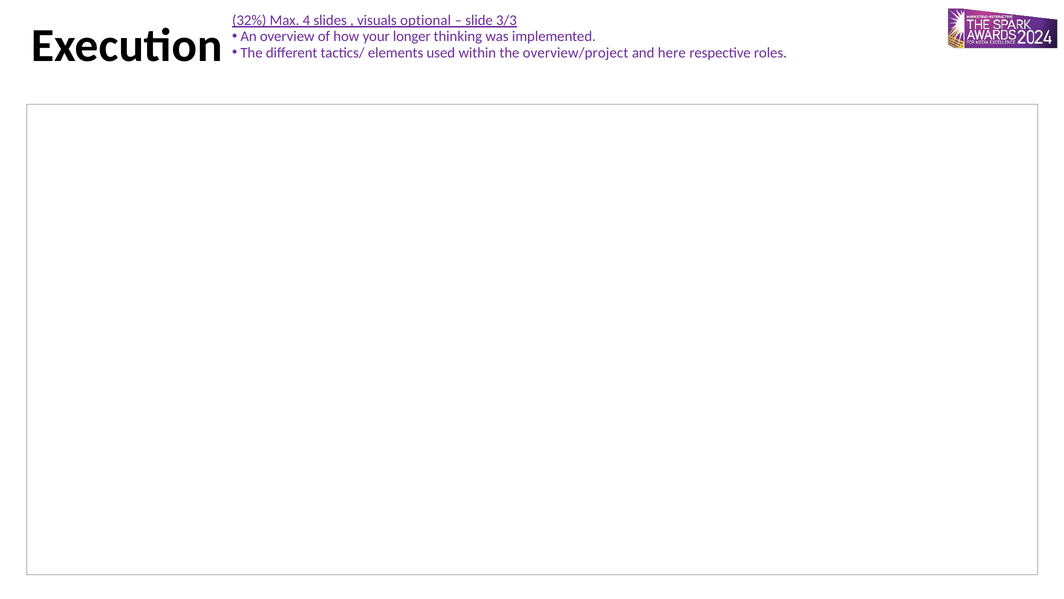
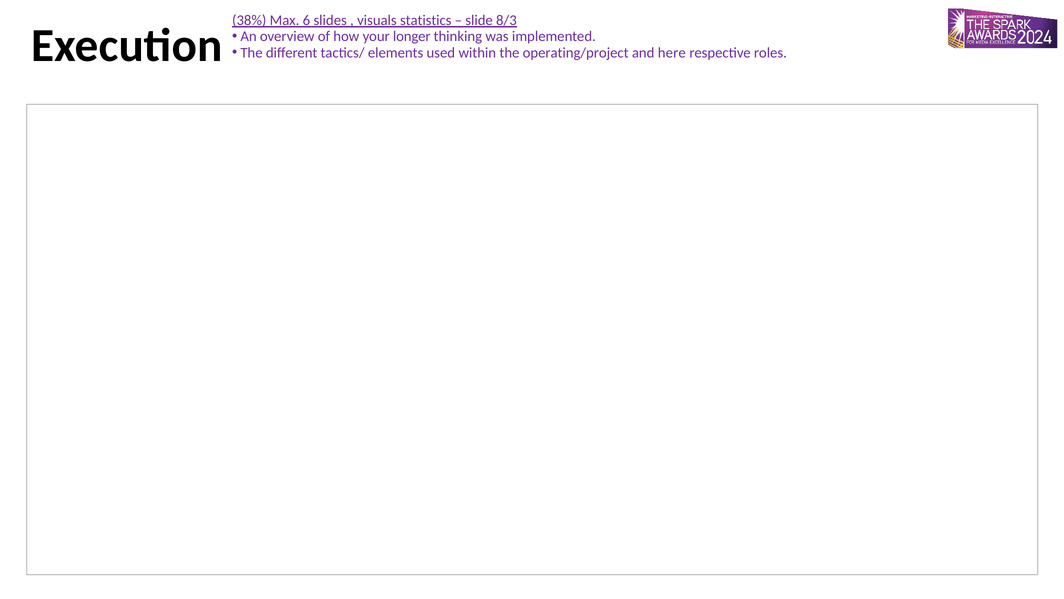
32%: 32% -> 38% (249, 20)
4: 4 -> 6 (306, 20)
optional: optional -> statistics (426, 20)
3/3: 3/3 -> 8/3 (506, 20)
overview/project: overview/project -> operating/project (576, 53)
